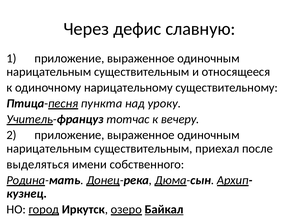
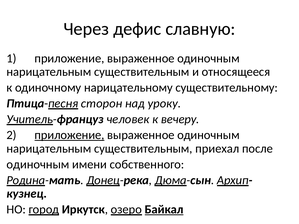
пункта: пункта -> сторон (102, 104)
тотчас: тотчас -> человек (128, 119)
приложение underline: none -> present (69, 135)
выделяться: выделяться -> одиночным (38, 165)
